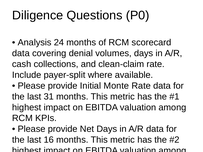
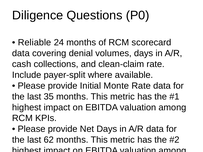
Analysis: Analysis -> Reliable (35, 43)
31: 31 -> 35 (49, 97)
16: 16 -> 62 (49, 140)
